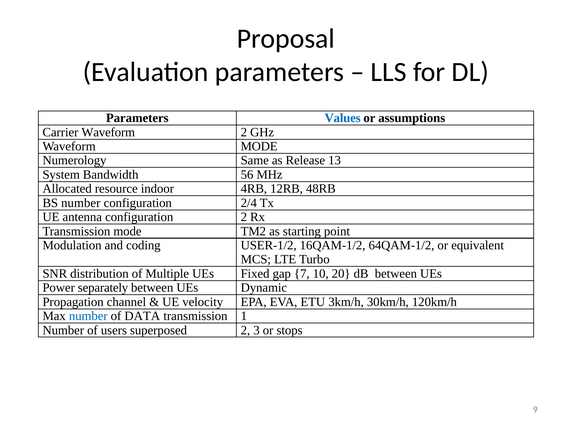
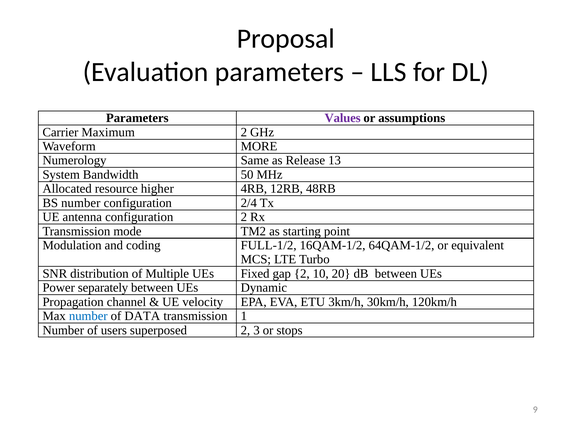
Values colour: blue -> purple (343, 118)
Carrier Waveform: Waveform -> Maximum (108, 132)
Waveform MODE: MODE -> MORE (259, 146)
56: 56 -> 50 (247, 175)
indoor: indoor -> higher (157, 189)
USER-1/2: USER-1/2 -> FULL-1/2 (269, 245)
gap 7: 7 -> 2 (302, 274)
